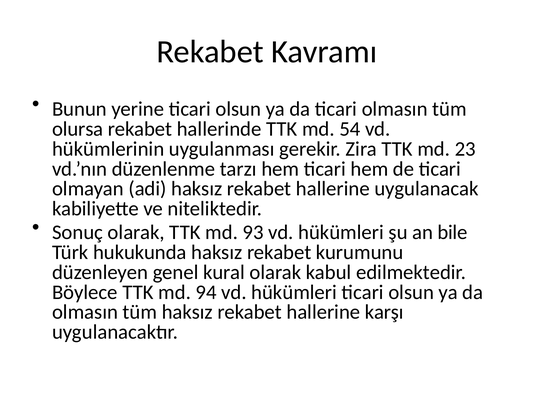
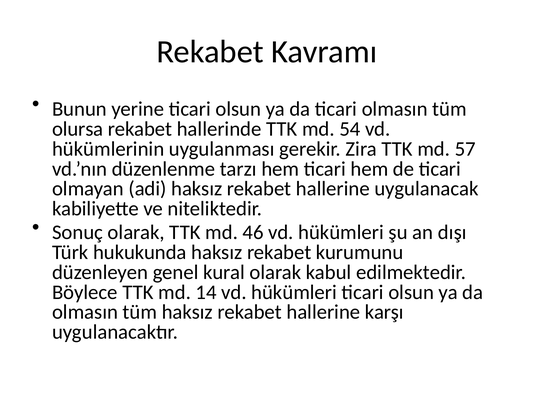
23: 23 -> 57 (465, 149)
93: 93 -> 46 (253, 233)
bile: bile -> dışı (452, 233)
94: 94 -> 14 (206, 293)
